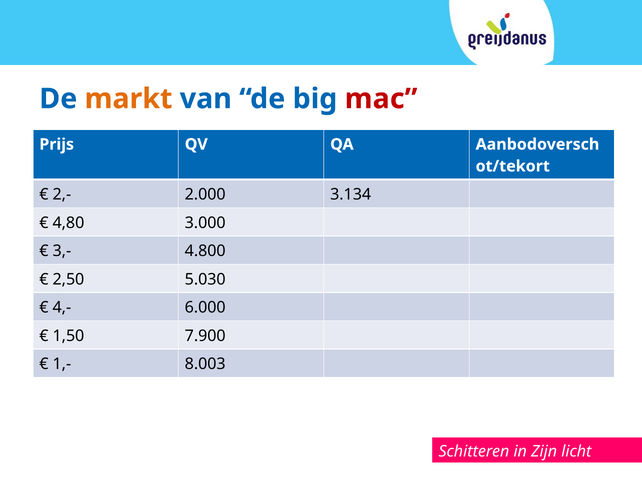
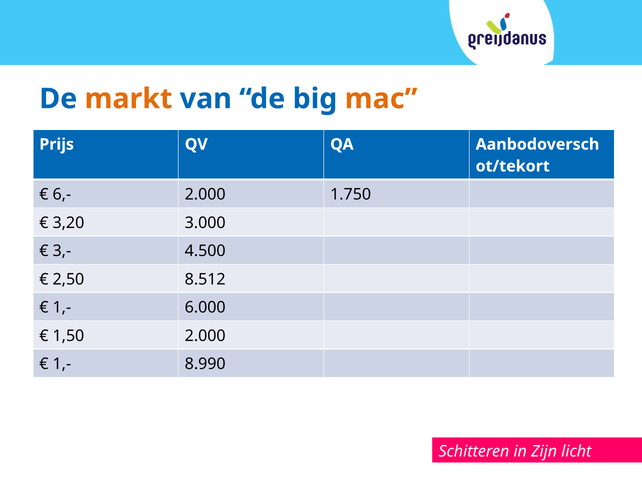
mac colour: red -> orange (381, 99)
2,-: 2,- -> 6,- (62, 195)
3.134: 3.134 -> 1.750 (351, 195)
4,80: 4,80 -> 3,20 (68, 223)
4.800: 4.800 -> 4.500 (205, 251)
5.030: 5.030 -> 8.512 (205, 280)
4,-: 4,- -> 1,- (62, 308)
1,50 7.900: 7.900 -> 2.000 (205, 336)
8.003: 8.003 -> 8.990 (205, 364)
